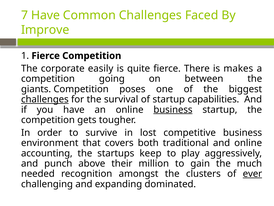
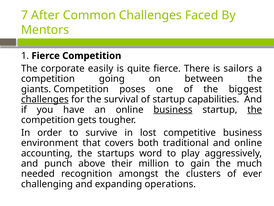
7 Have: Have -> After (45, 15)
Improve: Improve -> Mentors (45, 30)
makes: makes -> sailors (238, 68)
the underline: none -> present (255, 109)
keep: keep -> word (151, 153)
ever underline: present -> none (252, 173)
dominated: dominated -> operations (170, 184)
